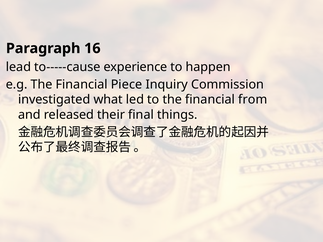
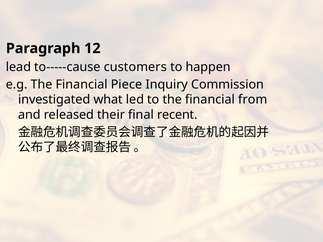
16: 16 -> 12 (92, 48)
experience: experience -> customers (135, 67)
things: things -> recent (177, 115)
